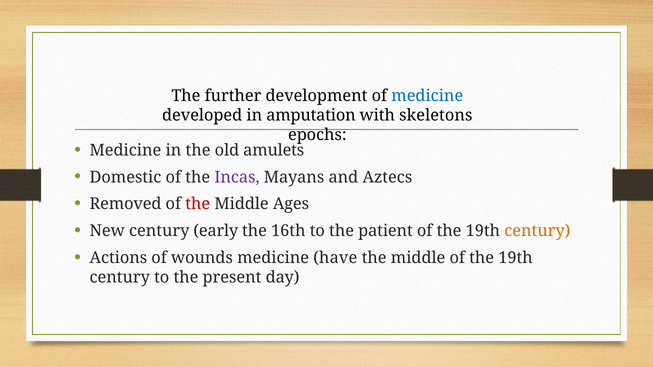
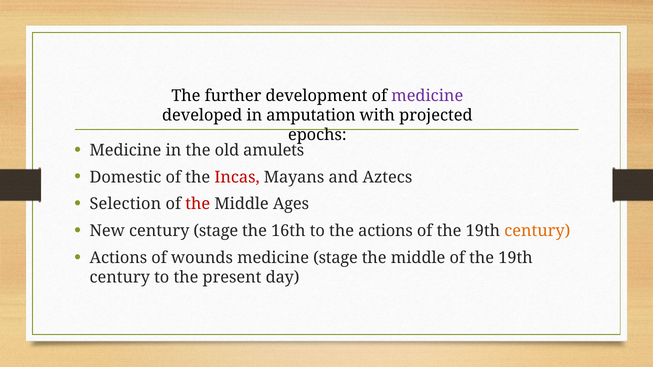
medicine colour: blue -> purple (427, 96)
skeletons: skeletons -> projected (436, 115)
Incas colour: purple -> red (237, 177)
Removed: Removed -> Selection (125, 204)
century early: early -> stage (216, 231)
the patient: patient -> actions (386, 231)
medicine have: have -> stage (335, 258)
